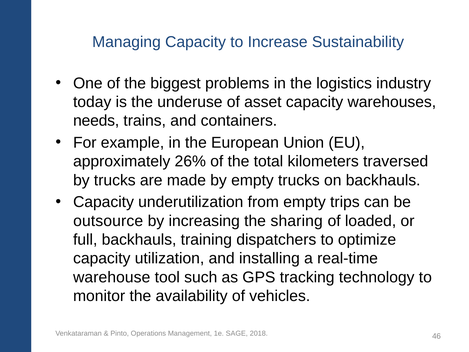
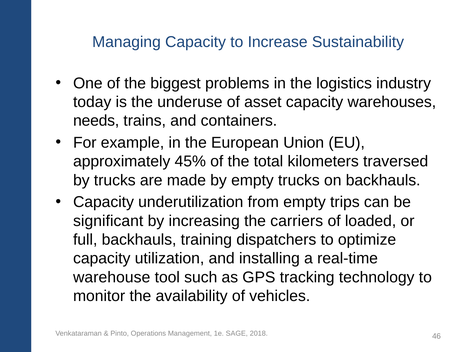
26%: 26% -> 45% (190, 161)
outsource: outsource -> significant (108, 221)
sharing: sharing -> carriers (297, 221)
